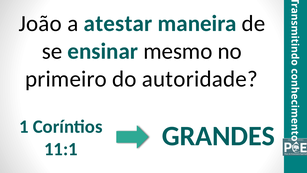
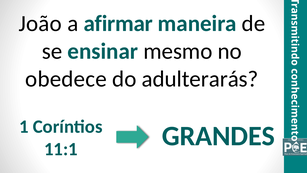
atestar: atestar -> afirmar (118, 24)
primeiro: primeiro -> obedece (66, 79)
autoridade: autoridade -> adulterarás (200, 79)
